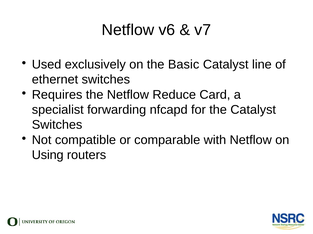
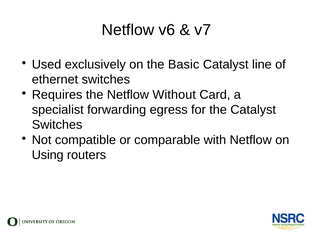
Reduce: Reduce -> Without (174, 95)
nfcapd: nfcapd -> egress (169, 110)
